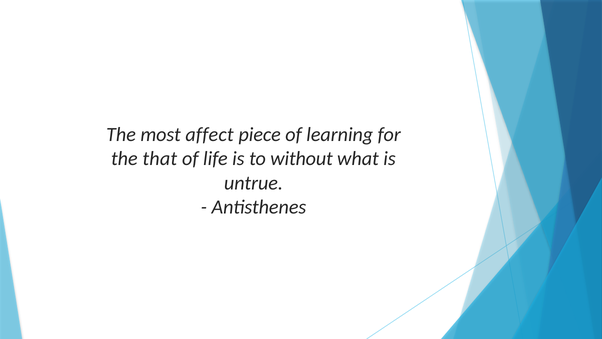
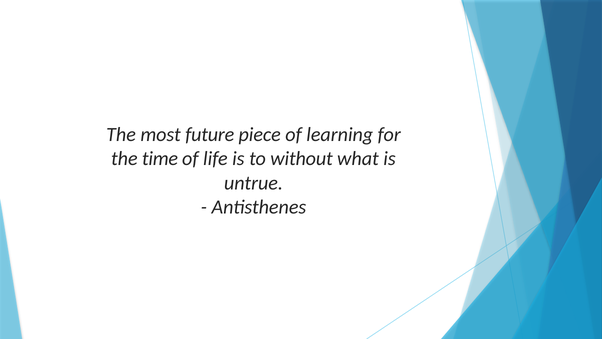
affect: affect -> future (210, 135)
that: that -> time (160, 159)
